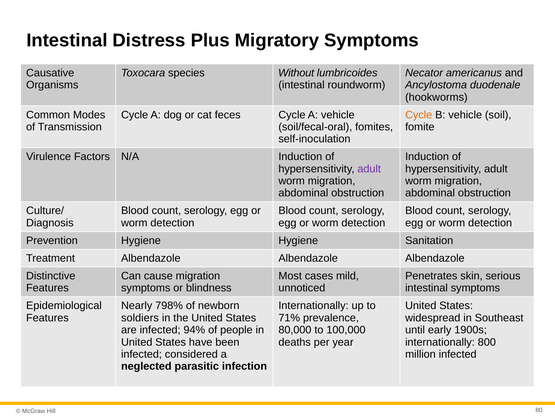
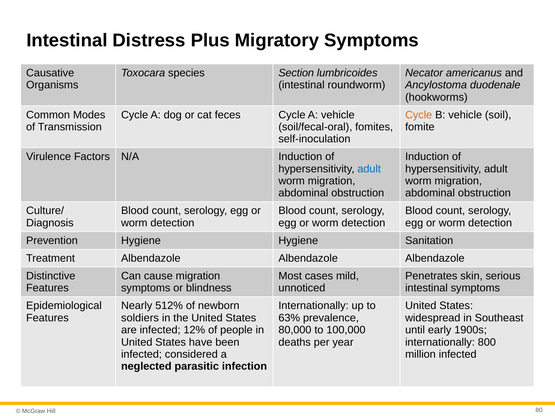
Without: Without -> Section (296, 73)
adult colour: purple -> blue (369, 169)
798%: 798% -> 512% (169, 306)
71%: 71% -> 63% (289, 318)
94%: 94% -> 12% (194, 330)
